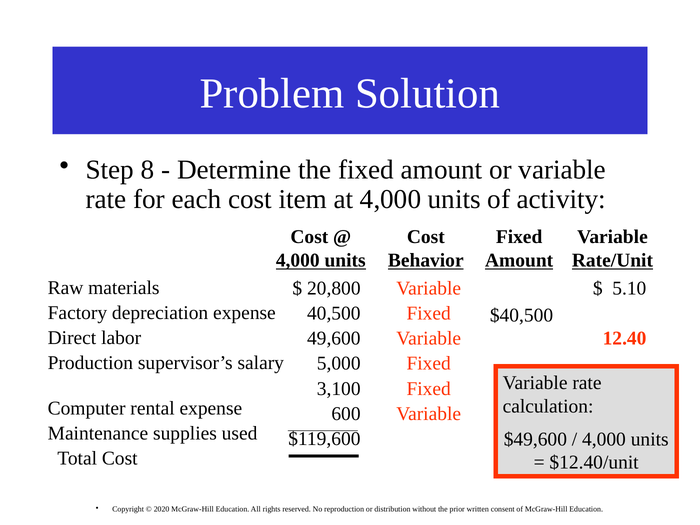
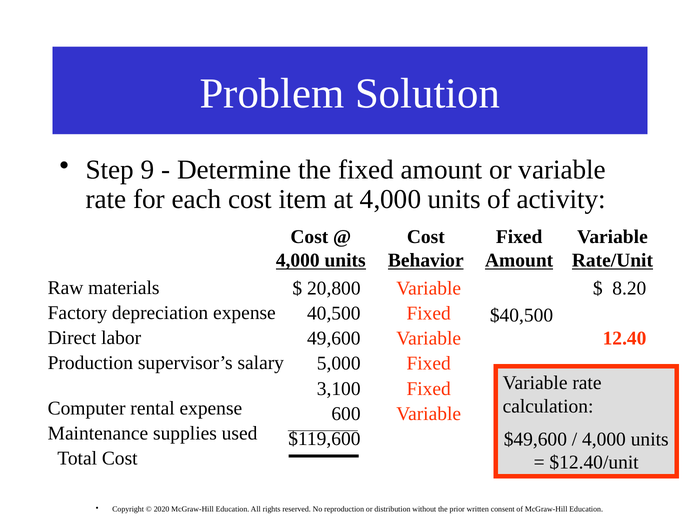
8: 8 -> 9 (148, 170)
5.10: 5.10 -> 8.20 (629, 288)
